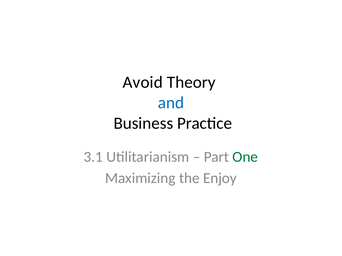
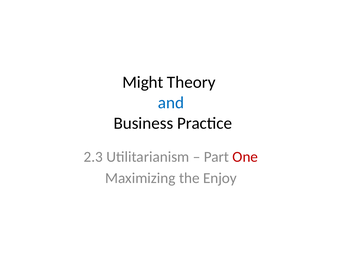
Avoid: Avoid -> Might (143, 83)
3.1: 3.1 -> 2.3 (93, 157)
One colour: green -> red (245, 157)
